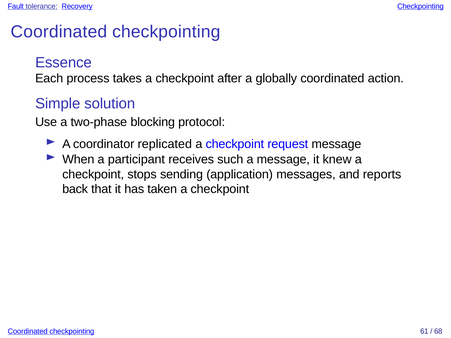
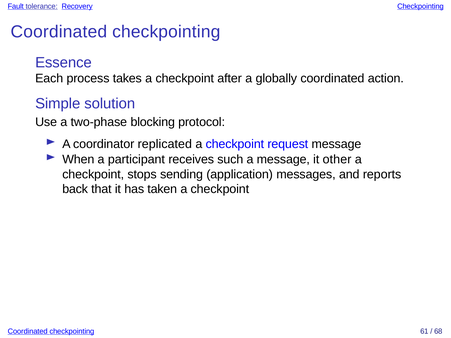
knew: knew -> other (337, 160)
